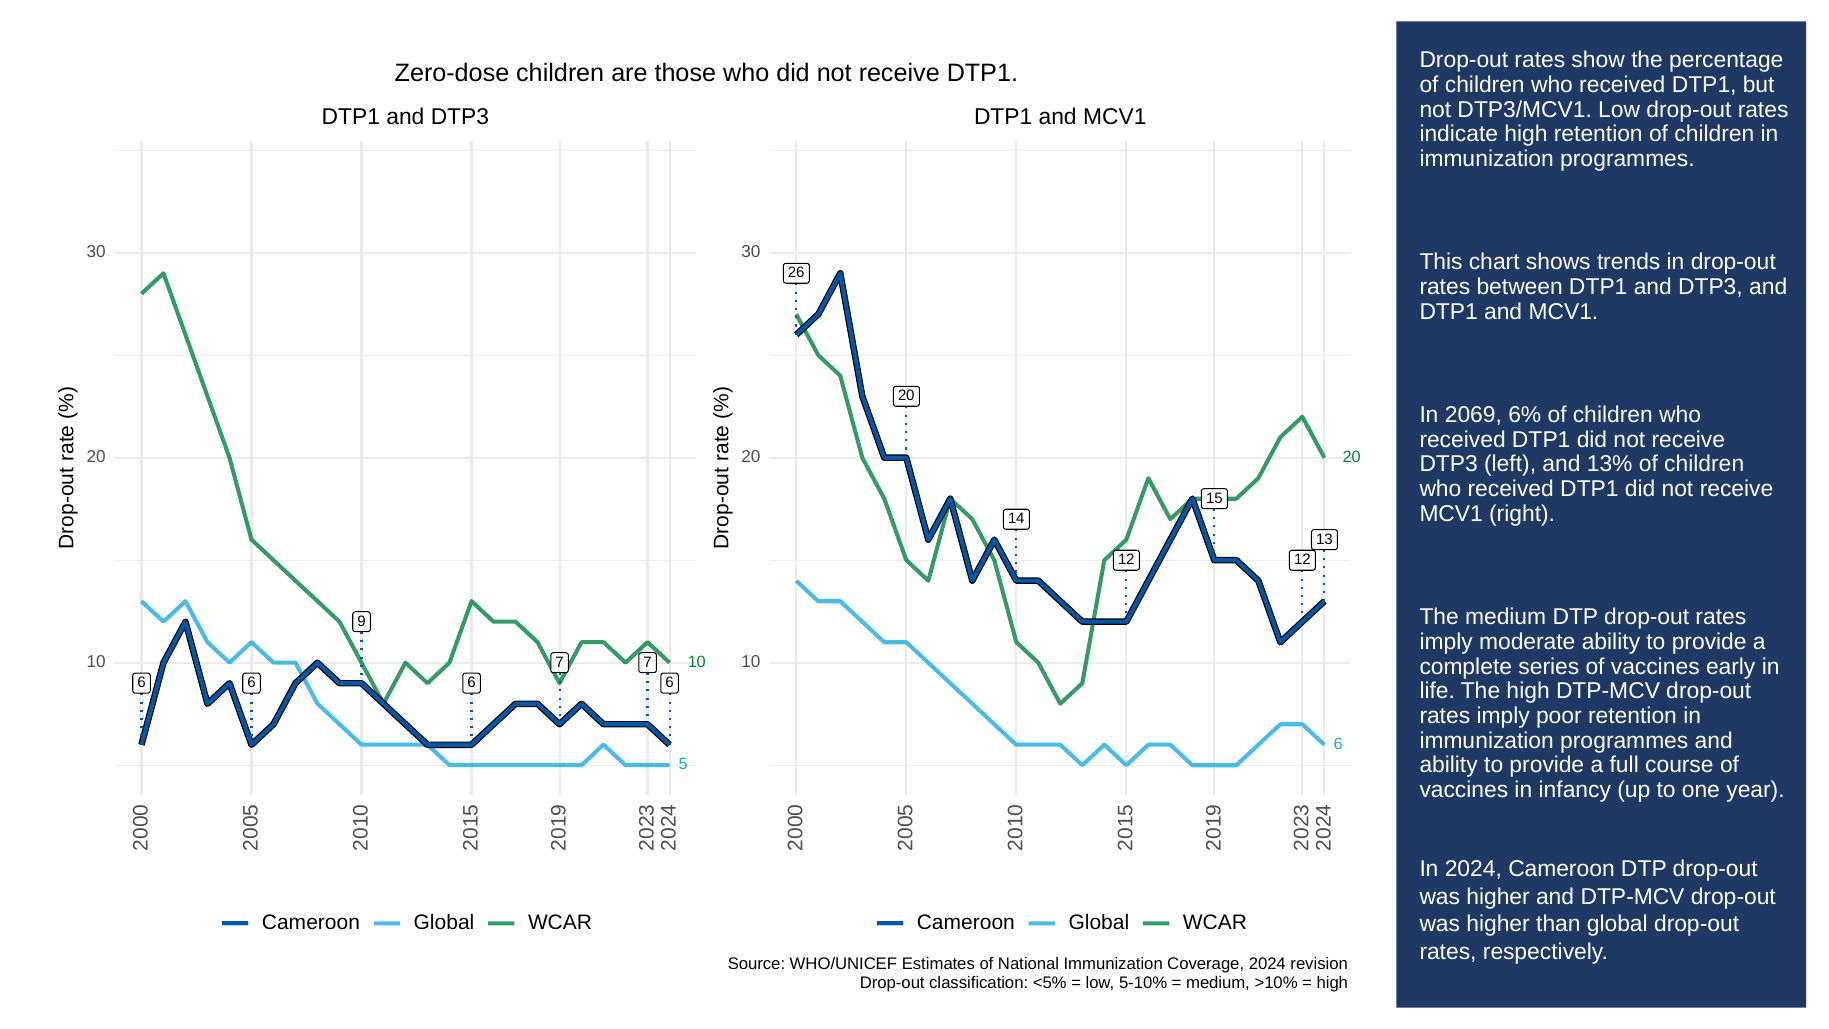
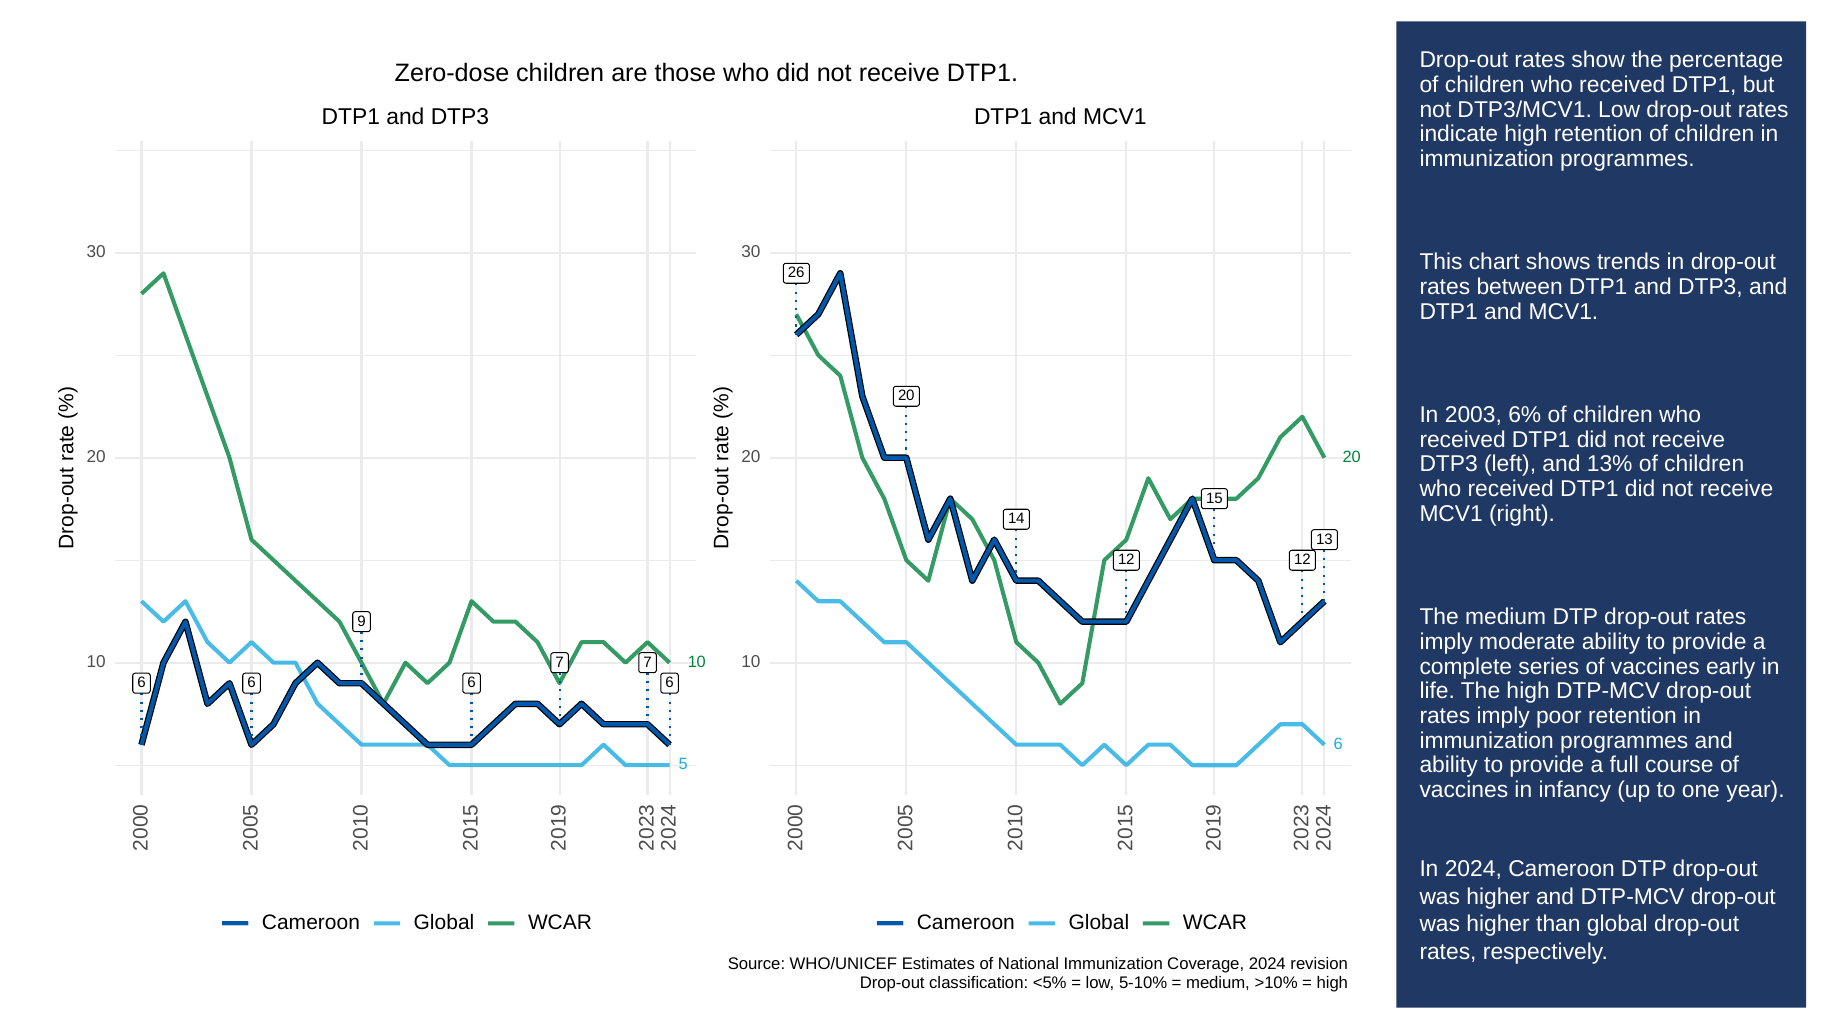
2069: 2069 -> 2003 (1473, 415)
